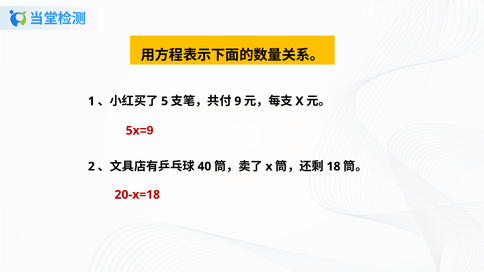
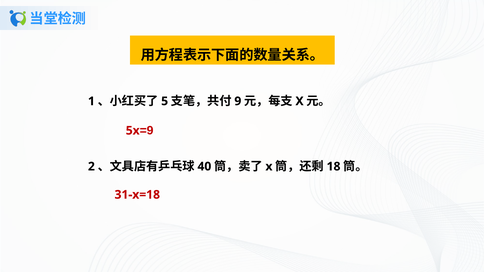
20-x=18: 20-x=18 -> 31-x=18 (137, 195)
